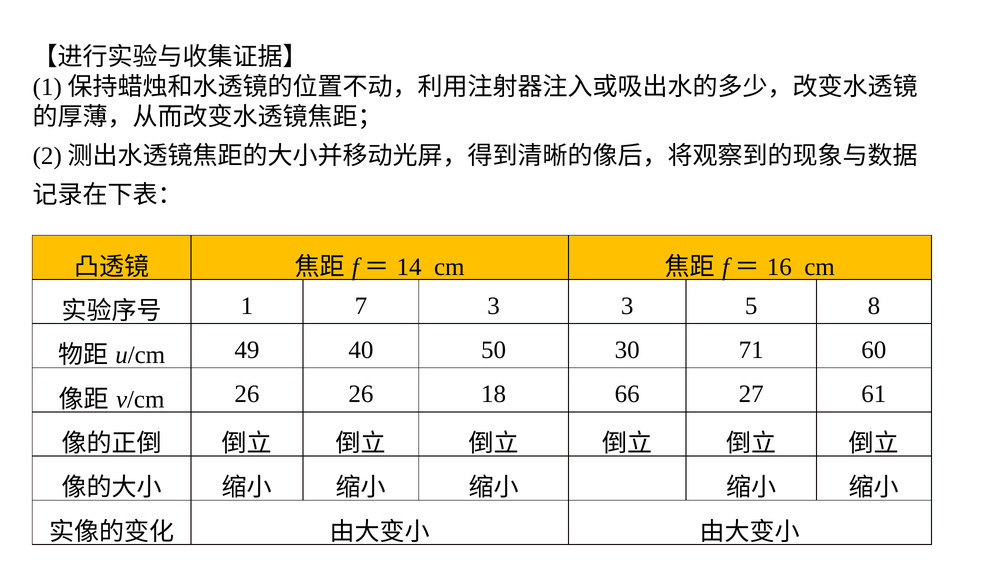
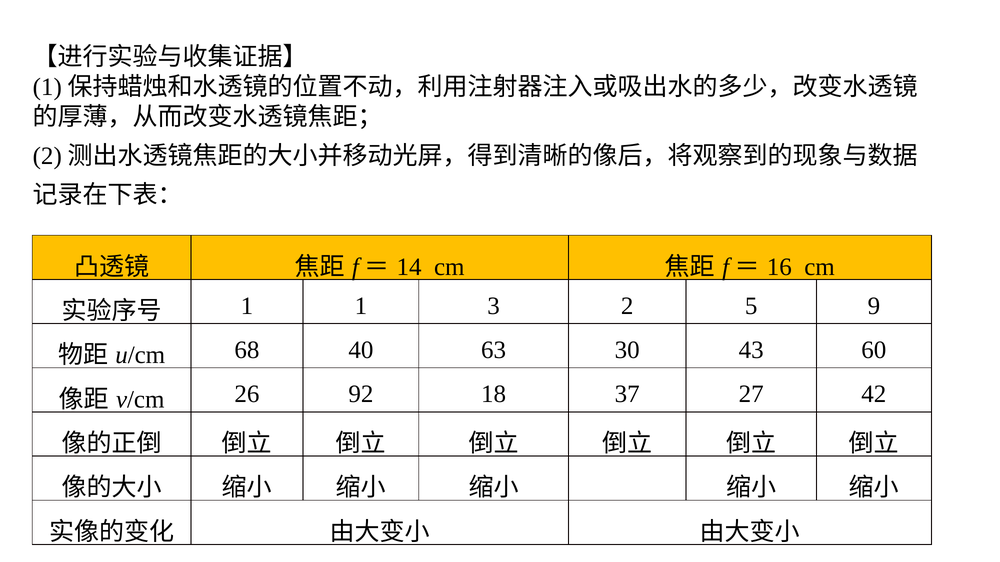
1 7: 7 -> 1 (361, 306)
3 3: 3 -> 2 (627, 306)
8: 8 -> 9 (874, 306)
49: 49 -> 68 (247, 350)
50: 50 -> 63 (494, 350)
71: 71 -> 43 (751, 350)
26 26: 26 -> 92 (361, 395)
66: 66 -> 37 (627, 395)
61: 61 -> 42 (874, 395)
